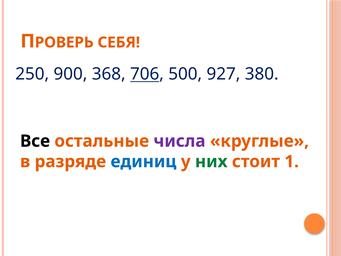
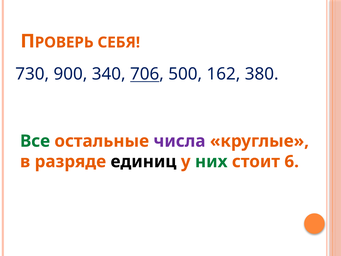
250: 250 -> 730 (32, 74)
368: 368 -> 340 (109, 74)
927: 927 -> 162 (223, 74)
Все colour: black -> green (35, 141)
единиц colour: blue -> black (143, 161)
1: 1 -> 6 (292, 161)
